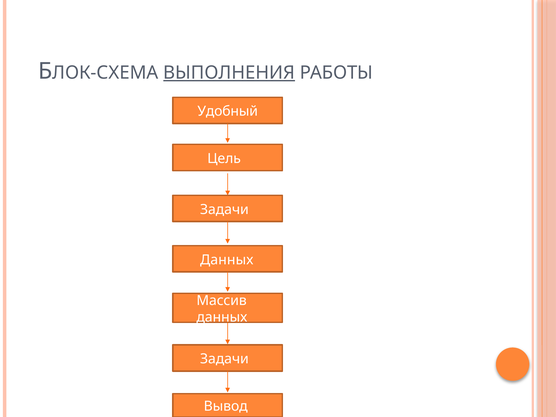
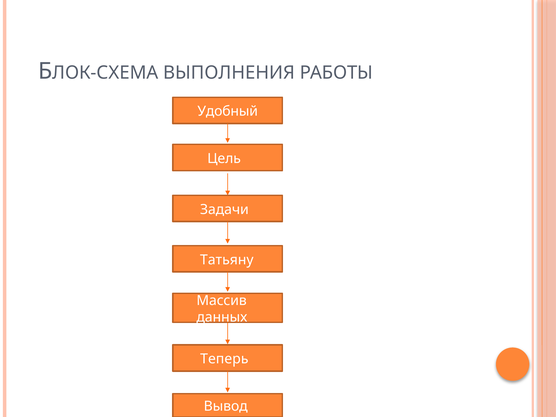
ВЫПОЛНЕНИЯ underline: present -> none (229, 73)
Данных: Данных -> Татьяну (227, 260)
Задачи: Задачи -> Теперь (224, 359)
